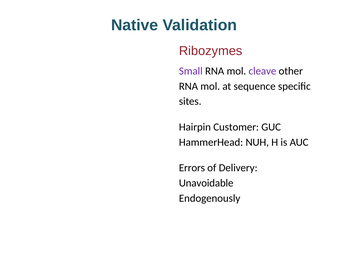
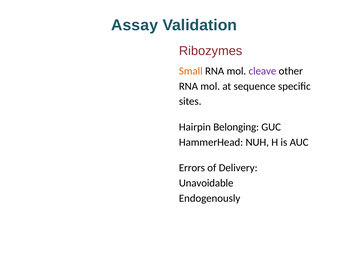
Native: Native -> Assay (135, 25)
Small colour: purple -> orange (191, 71)
Customer: Customer -> Belonging (236, 127)
